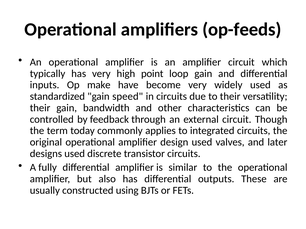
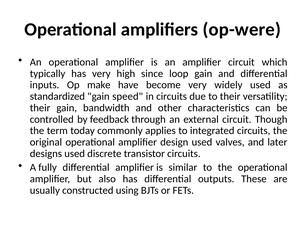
op-feeds: op-feeds -> op-were (242, 30)
point: point -> since (152, 74)
